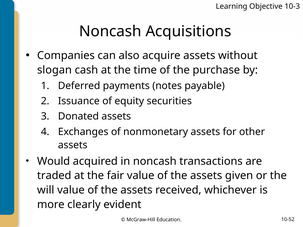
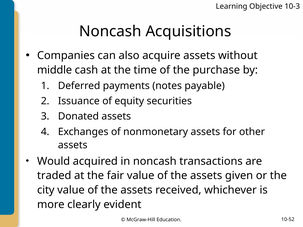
slogan: slogan -> middle (55, 70)
will: will -> city (46, 190)
